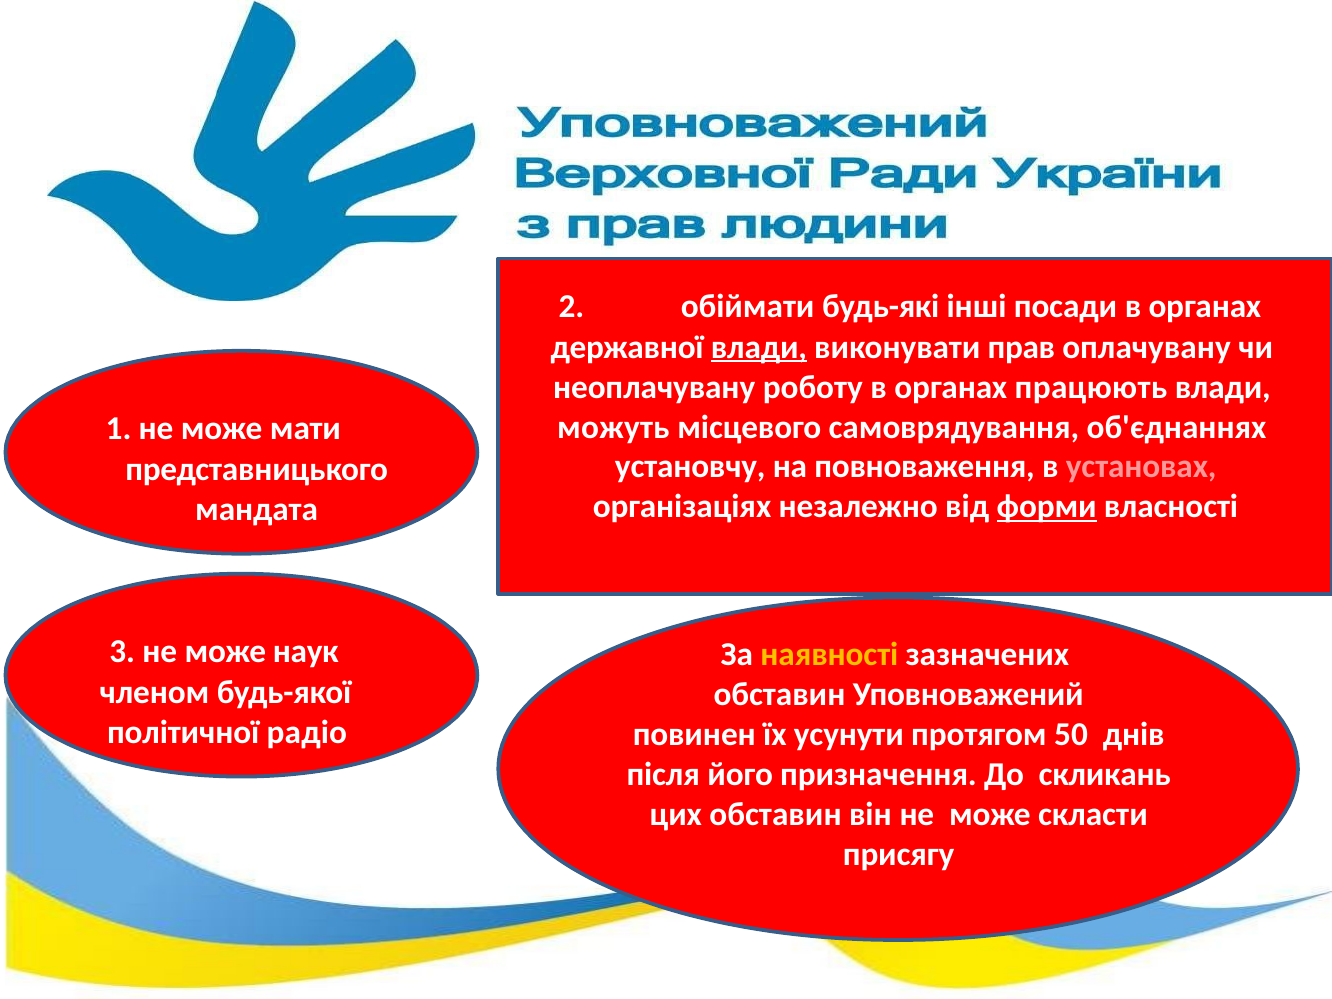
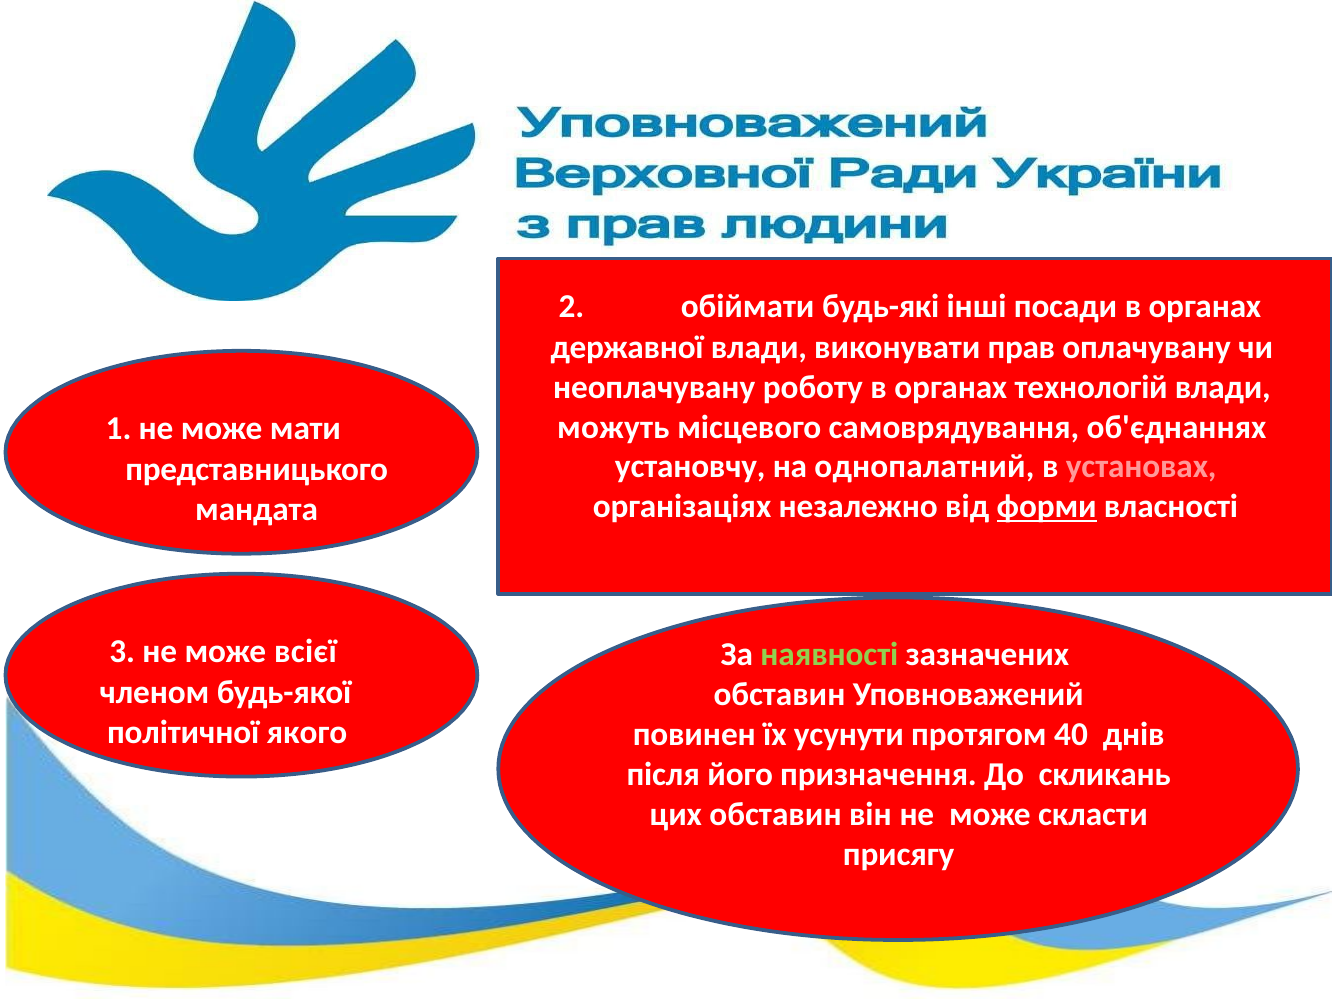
влади underline: present -> none (759, 347)
працюють: працюють -> технологій (1091, 387)
повноваження: повноваження -> однопалатний (924, 467)
наук: наук -> всієї (305, 651)
наявності colour: yellow -> light green (829, 655)
радіо: радіо -> якого (307, 732)
протягом 50: 50 -> 40 (1071, 735)
